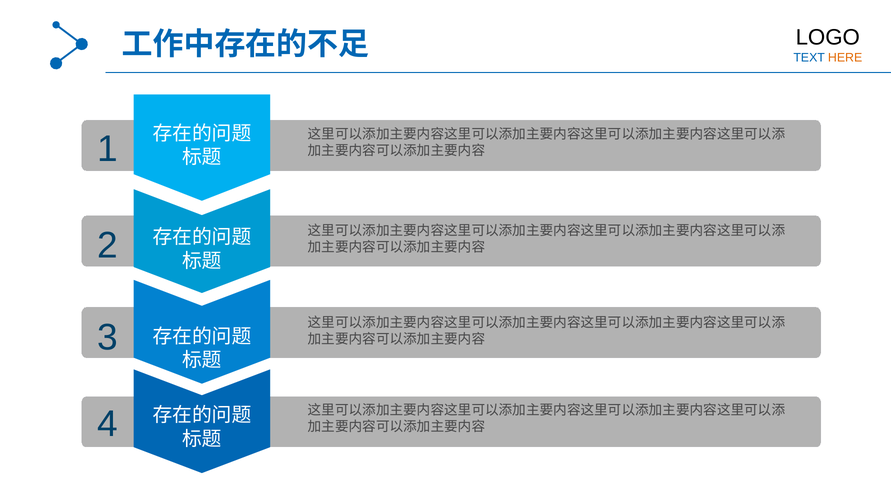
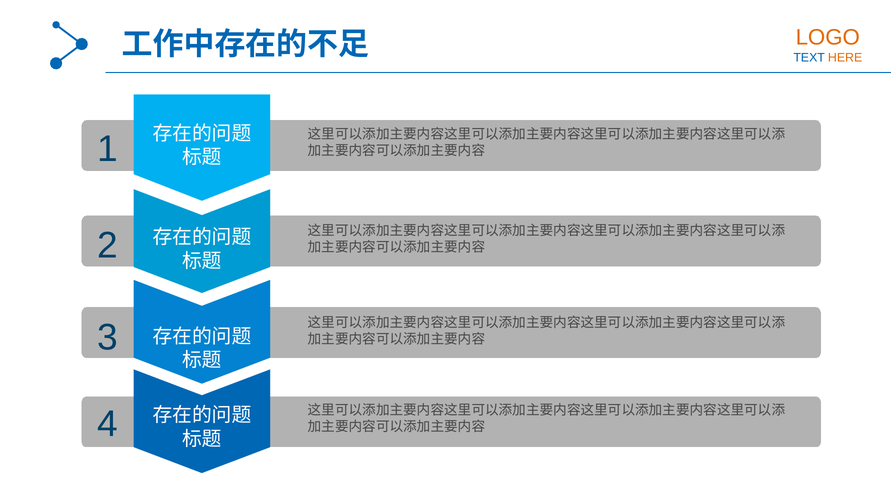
LOGO colour: black -> orange (828, 37)
